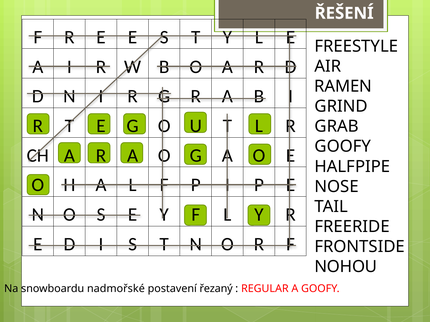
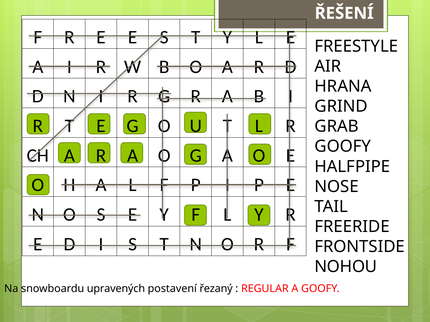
RAMEN: RAMEN -> HRANA (343, 86)
nadmořské: nadmořské -> upravených (116, 289)
